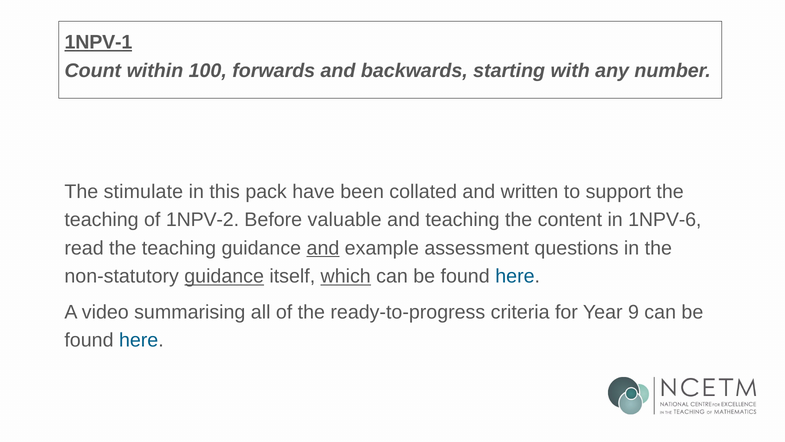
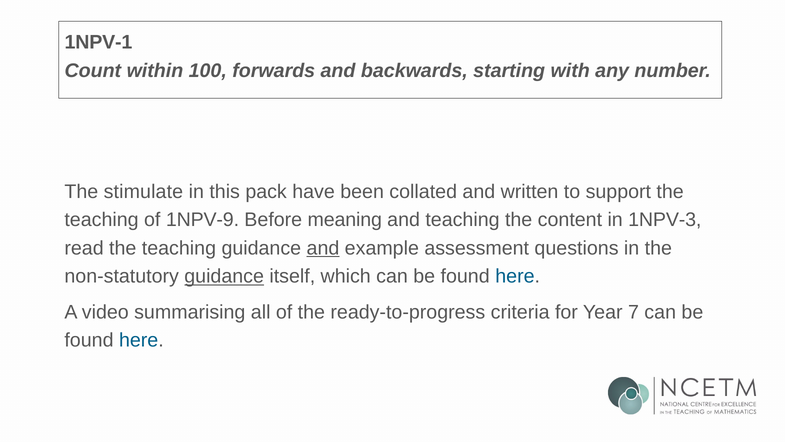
1NPV-1 underline: present -> none (98, 42)
1NPV-2: 1NPV-2 -> 1NPV-9 (202, 220)
valuable: valuable -> meaning (345, 220)
1NPV-6: 1NPV-6 -> 1NPV-3 (665, 220)
which underline: present -> none (346, 276)
9: 9 -> 7 (634, 312)
